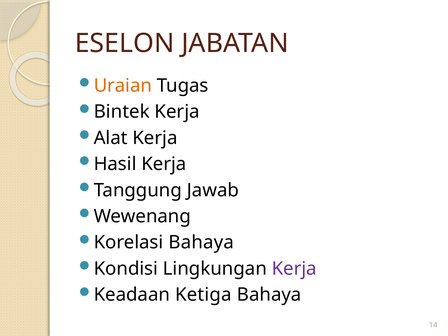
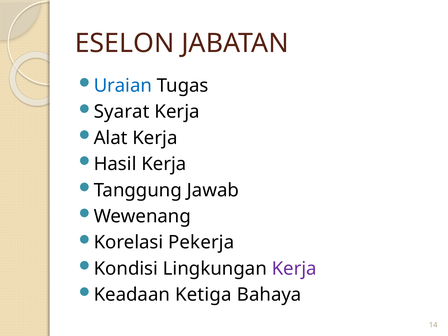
Uraian colour: orange -> blue (123, 86)
Bintek: Bintek -> Syarat (122, 112)
Korelasi Bahaya: Bahaya -> Pekerja (201, 242)
